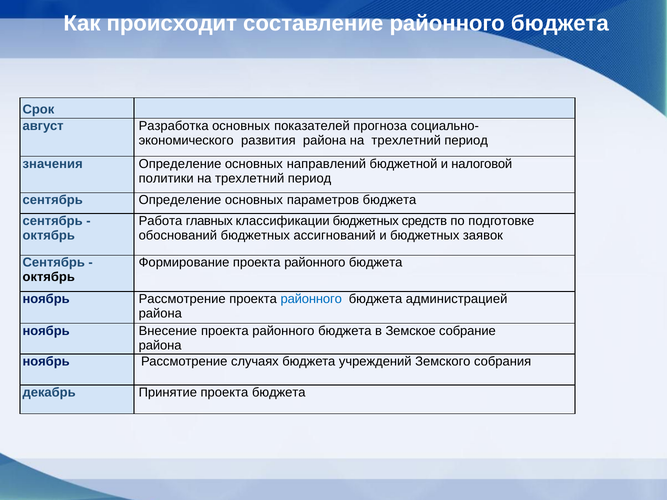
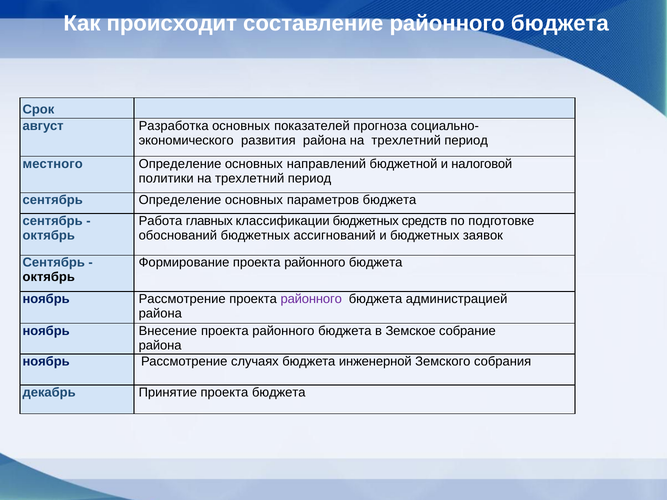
значения: значения -> местного (53, 164)
районного colour: blue -> purple (311, 299)
учреждений: учреждений -> инженерной (375, 362)
